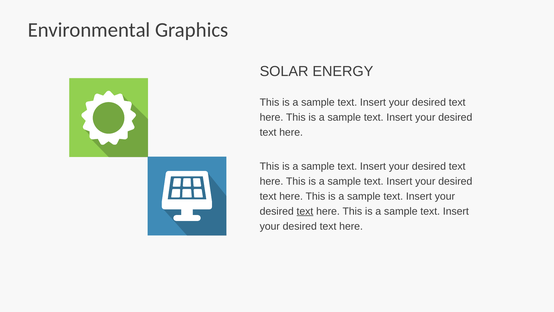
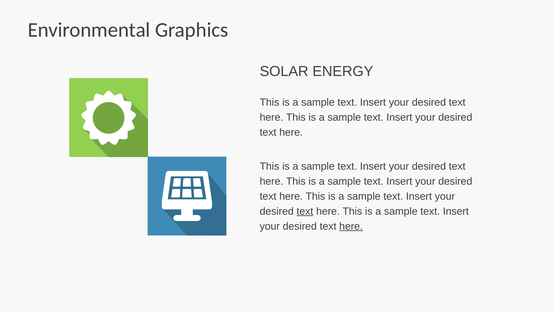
here underline: none -> present (351, 226)
